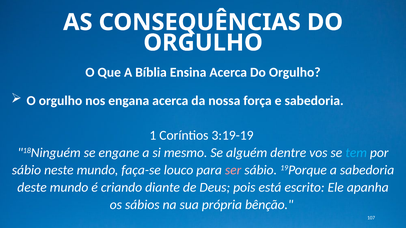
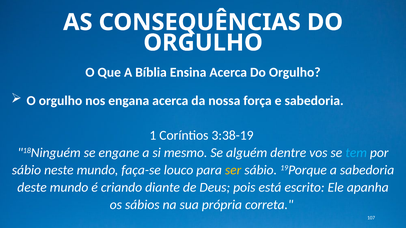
3:19-19: 3:19-19 -> 3:38-19 (233, 135)
ser colour: pink -> yellow (233, 170)
bênção: bênção -> correta (269, 205)
